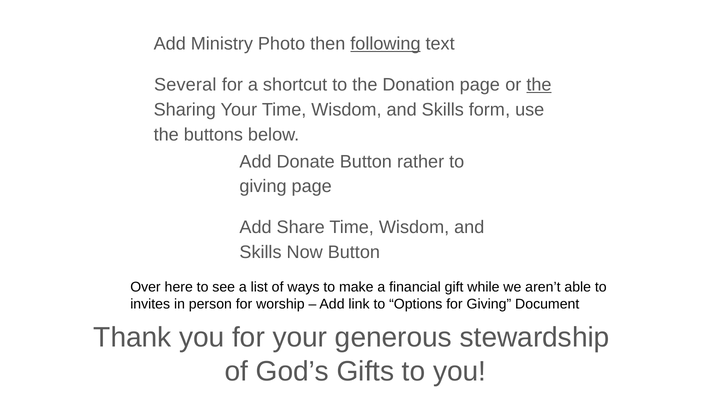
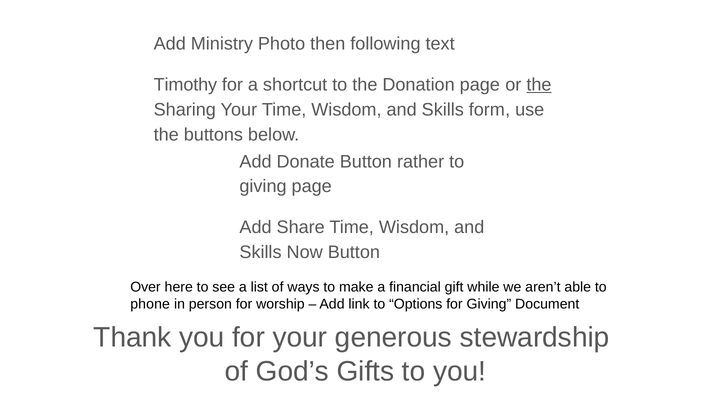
following underline: present -> none (385, 44)
Several: Several -> Timothy (185, 85)
invites: invites -> phone (150, 304)
